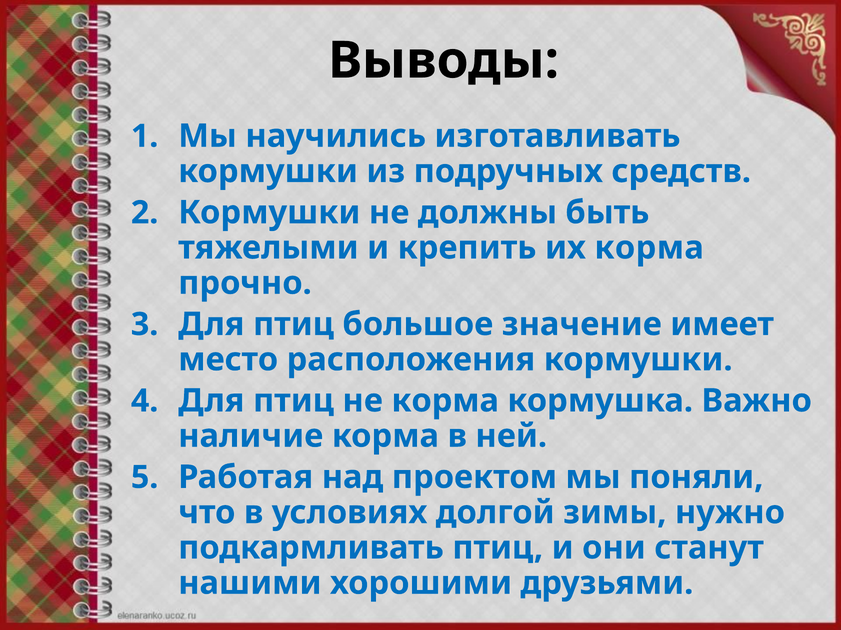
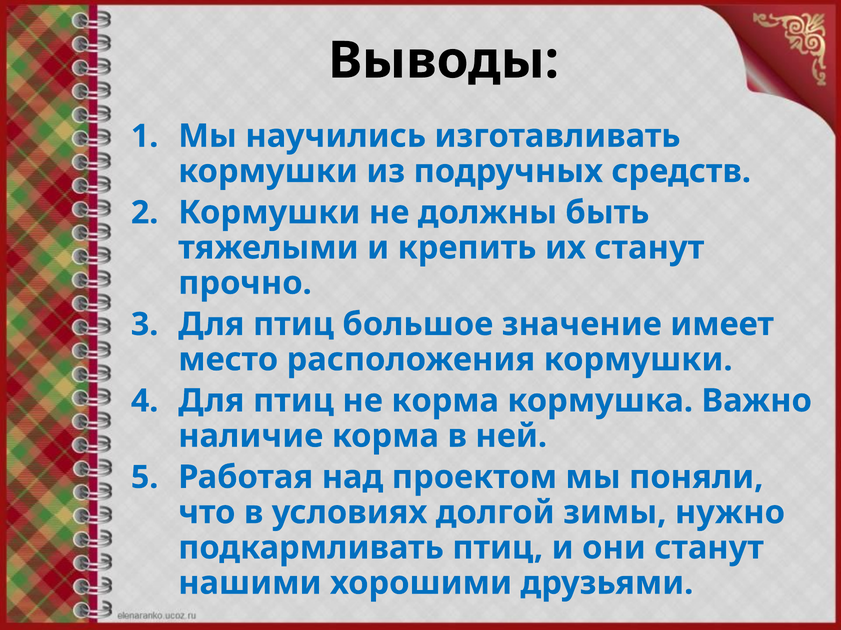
их корма: корма -> станут (649, 248)
